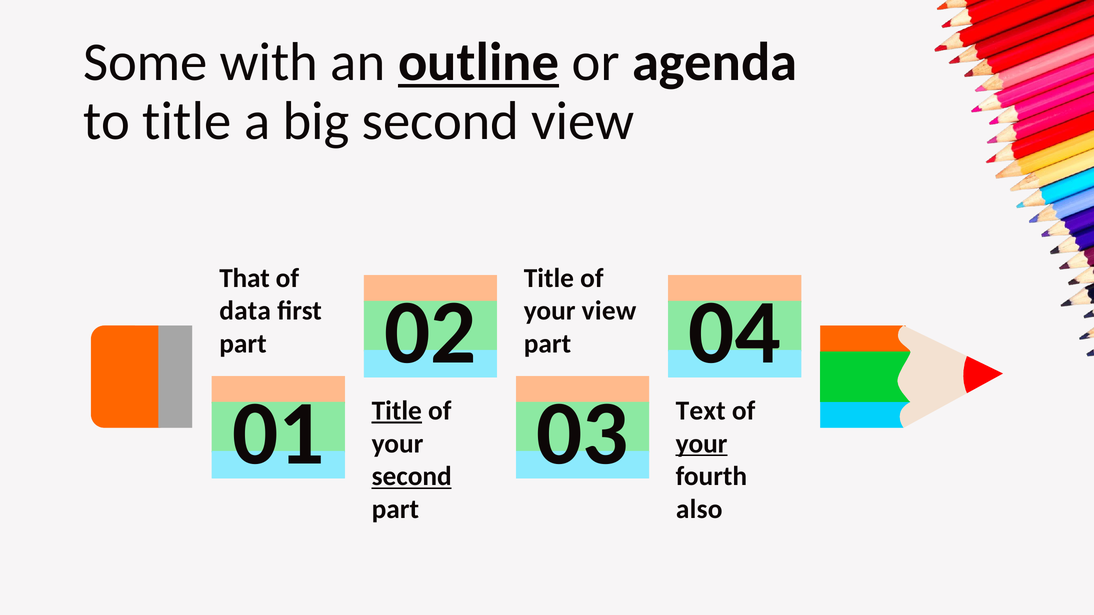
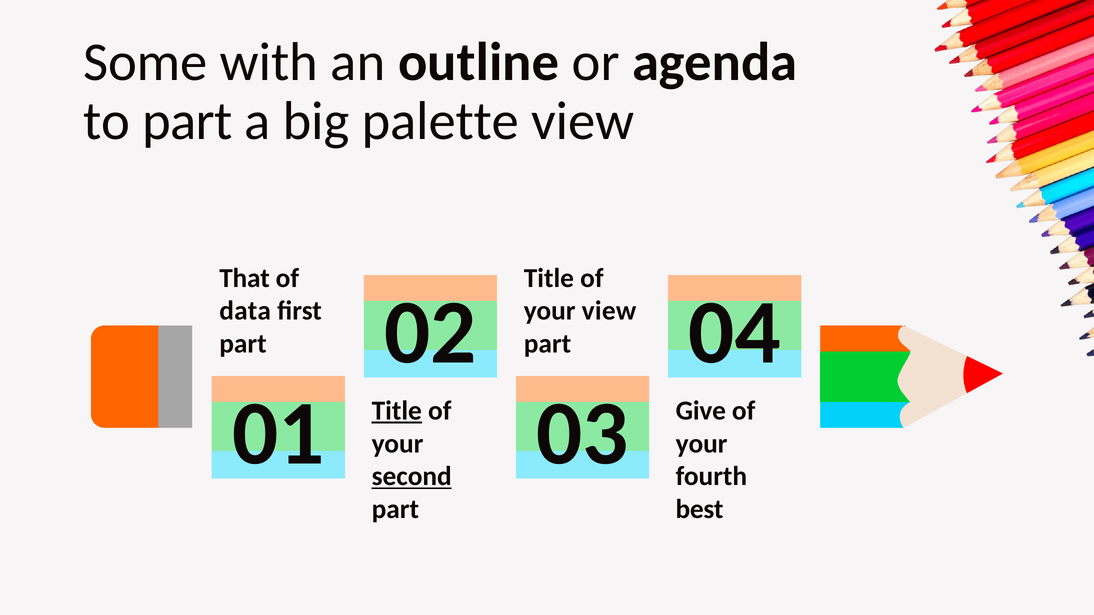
outline underline: present -> none (479, 62)
to title: title -> part (187, 121)
big second: second -> palette (440, 121)
Text: Text -> Give (701, 411)
your underline: present -> none (702, 444)
also: also -> best (699, 509)
